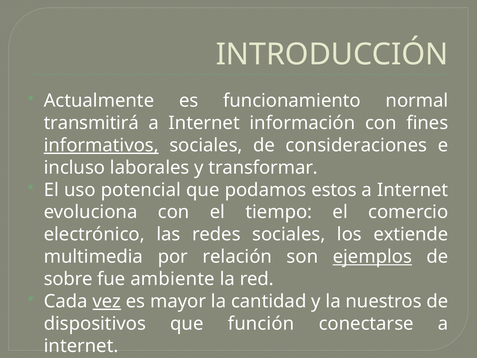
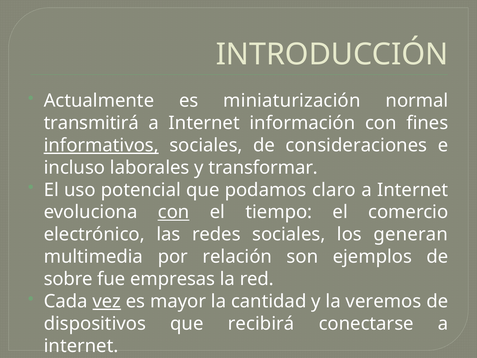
funcionamiento: funcionamiento -> miniaturización (292, 101)
estos: estos -> claro (334, 190)
con underline: none -> present (174, 212)
extiende: extiende -> generan (411, 234)
ejemplos underline: present -> none (372, 257)
ambiente: ambiente -> empresas (173, 279)
nuestros: nuestros -> veremos (384, 301)
función: función -> recibirá (261, 323)
